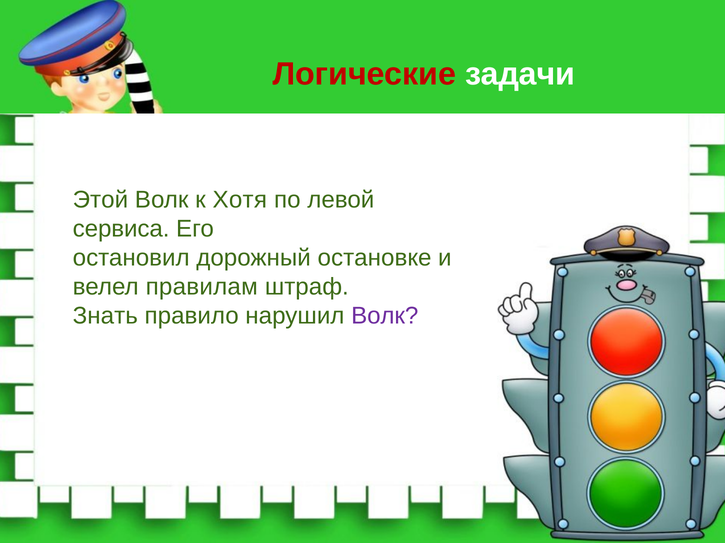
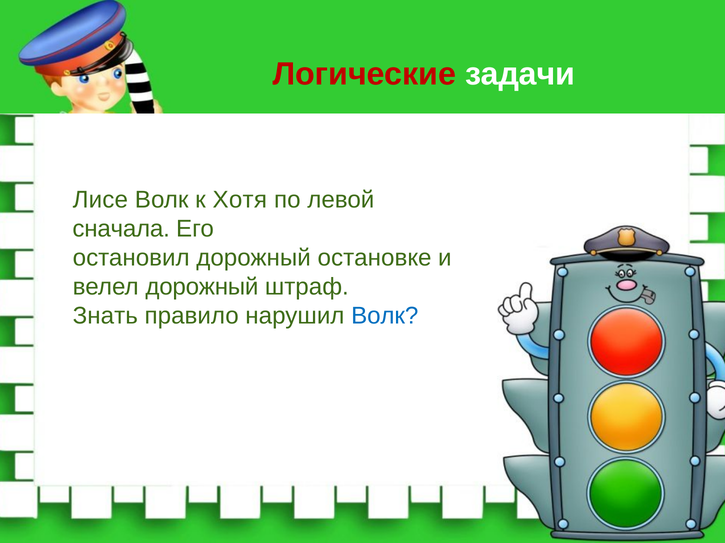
Этой: Этой -> Лисе (100, 200)
сервиса: сервиса -> сначала (121, 229)
велел правилам: правилам -> дорожный (202, 287)
Волк colour: purple -> blue (385, 316)
